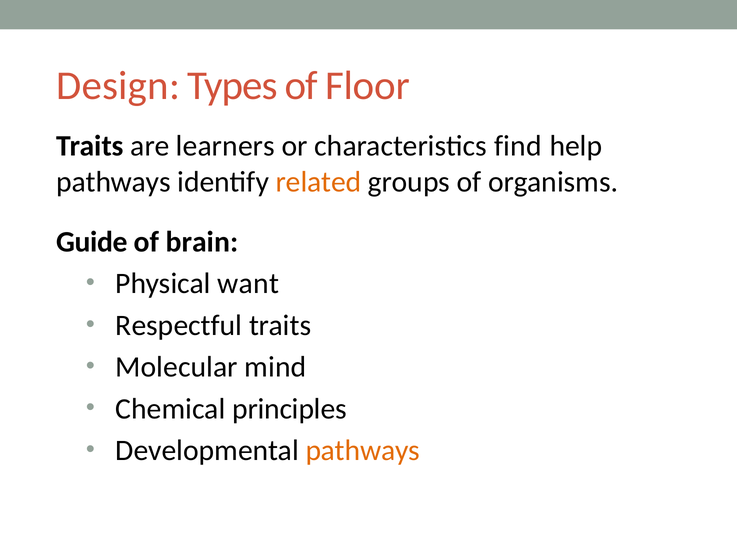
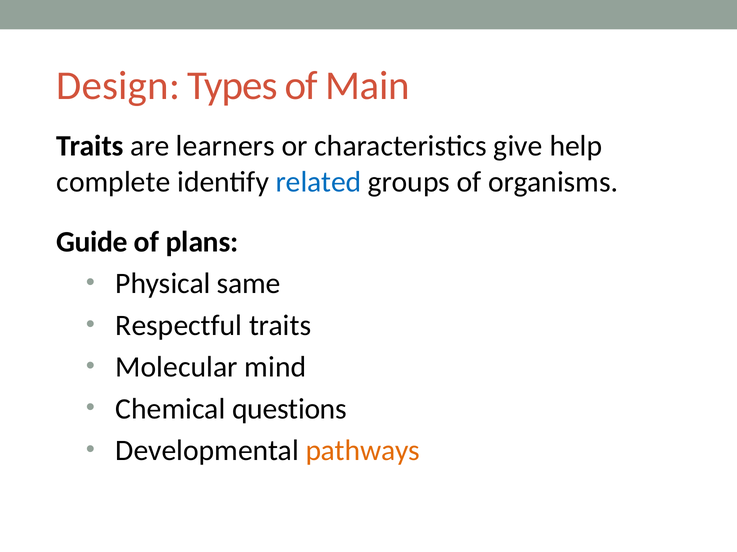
Floor: Floor -> Main (368, 86)
find: find -> give (518, 146)
pathways: pathways -> complete (113, 182)
related colour: orange -> blue (319, 182)
brain: brain -> plans (202, 242)
want: want -> same (249, 284)
principles: principles -> questions (289, 409)
